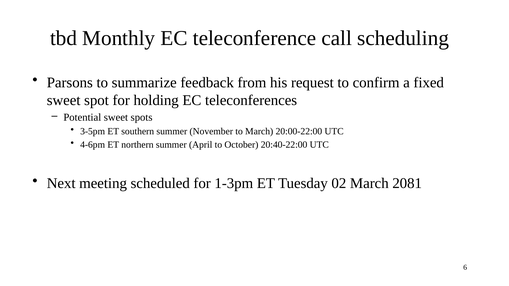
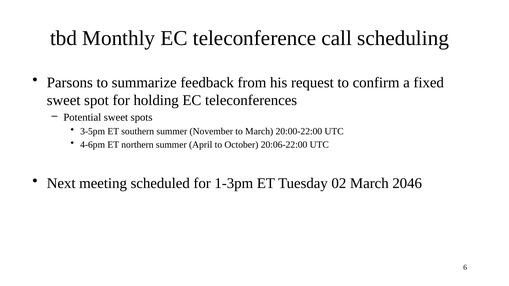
20:40-22:00: 20:40-22:00 -> 20:06-22:00 (284, 145)
2081: 2081 -> 2046 (407, 184)
